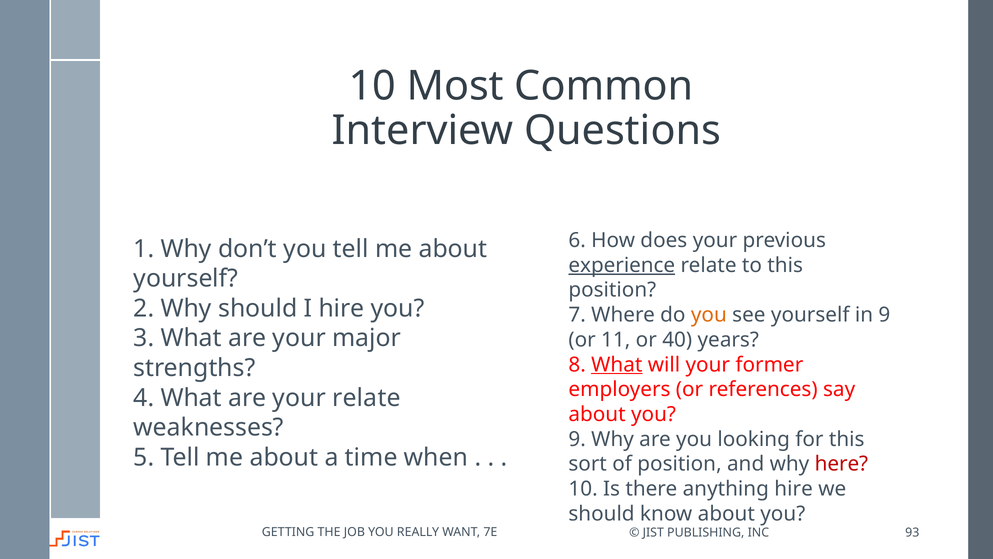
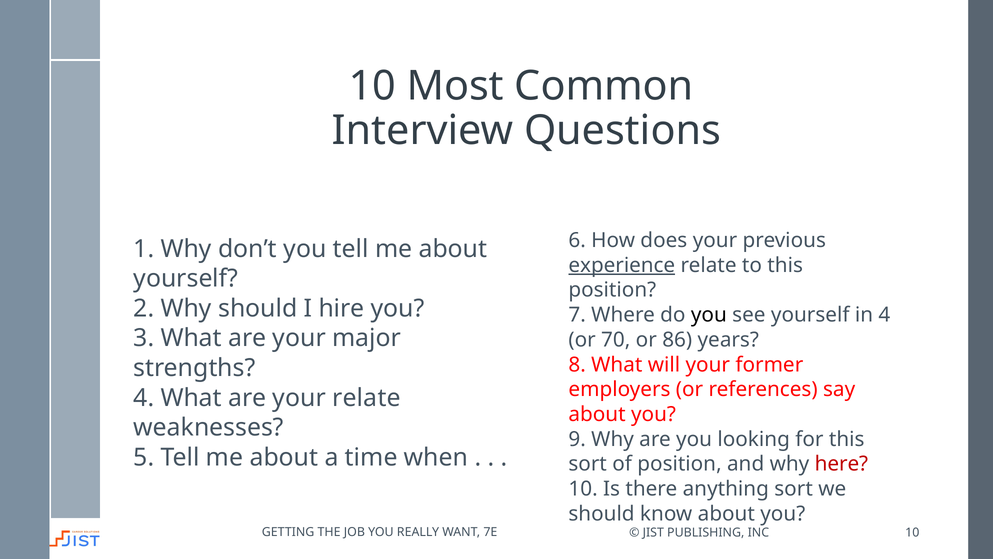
you colour: orange -> black (709, 315)
in 9: 9 -> 4 (884, 315)
11: 11 -> 70 (616, 340)
40: 40 -> 86 (677, 340)
What underline: present -> none (617, 364)
anything hire: hire -> sort (794, 489)
INC 93: 93 -> 10 (912, 533)
